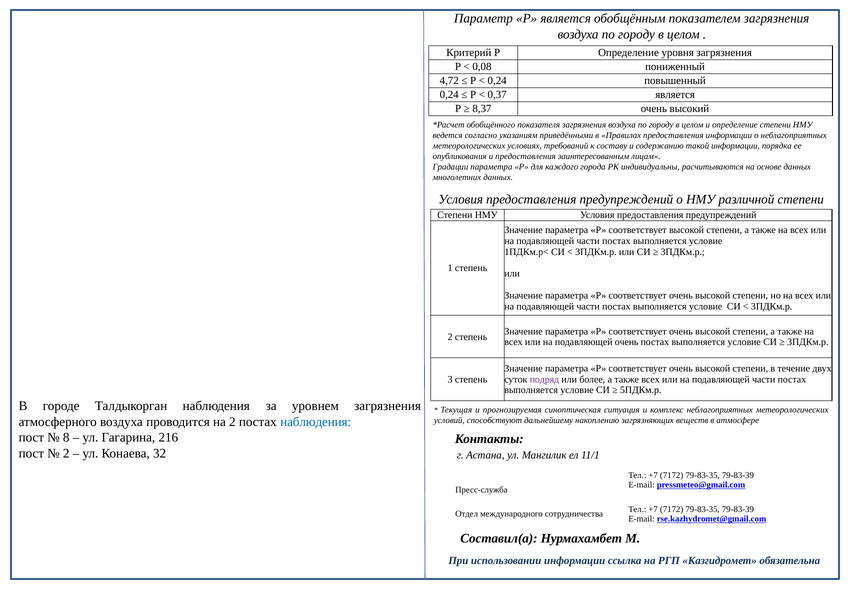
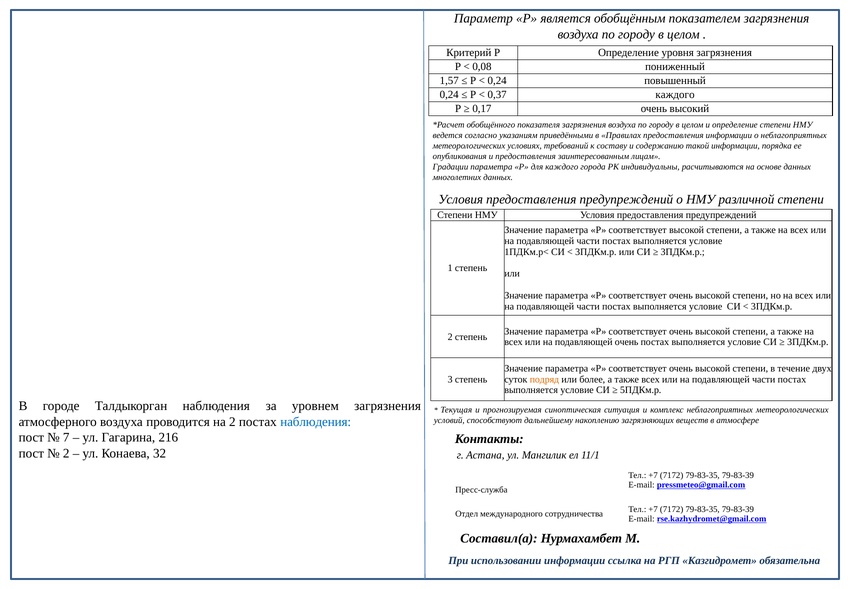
4,72: 4,72 -> 1,57 (449, 81)
0,37 является: является -> каждого (675, 95)
8,37: 8,37 -> 0,17 (482, 109)
подряд colour: purple -> orange (544, 379)
8: 8 -> 7 (66, 437)
